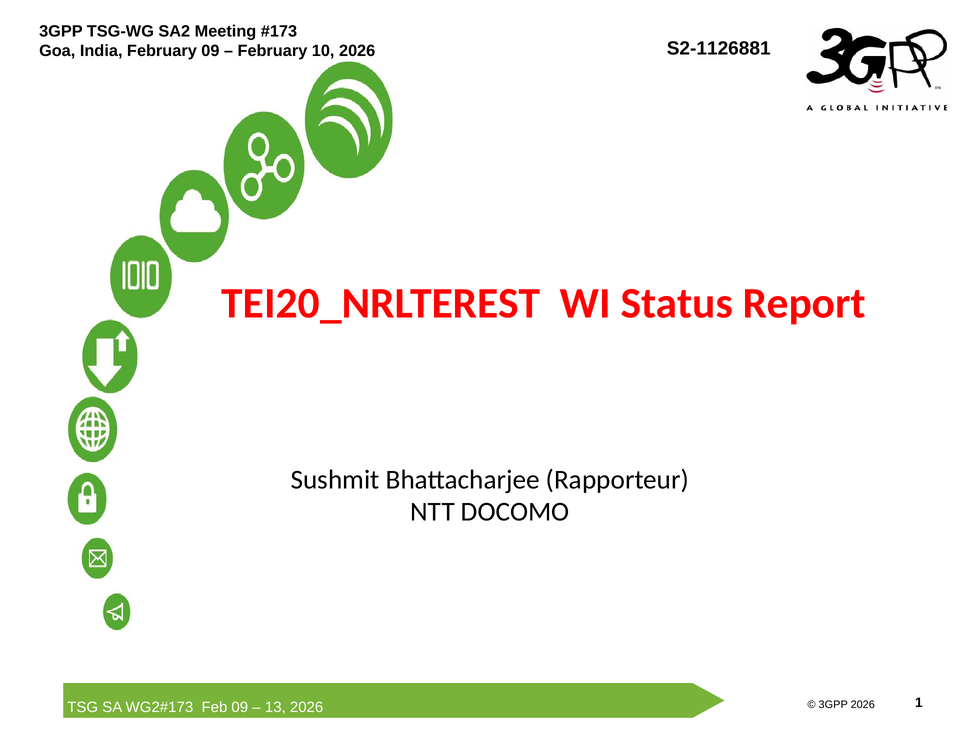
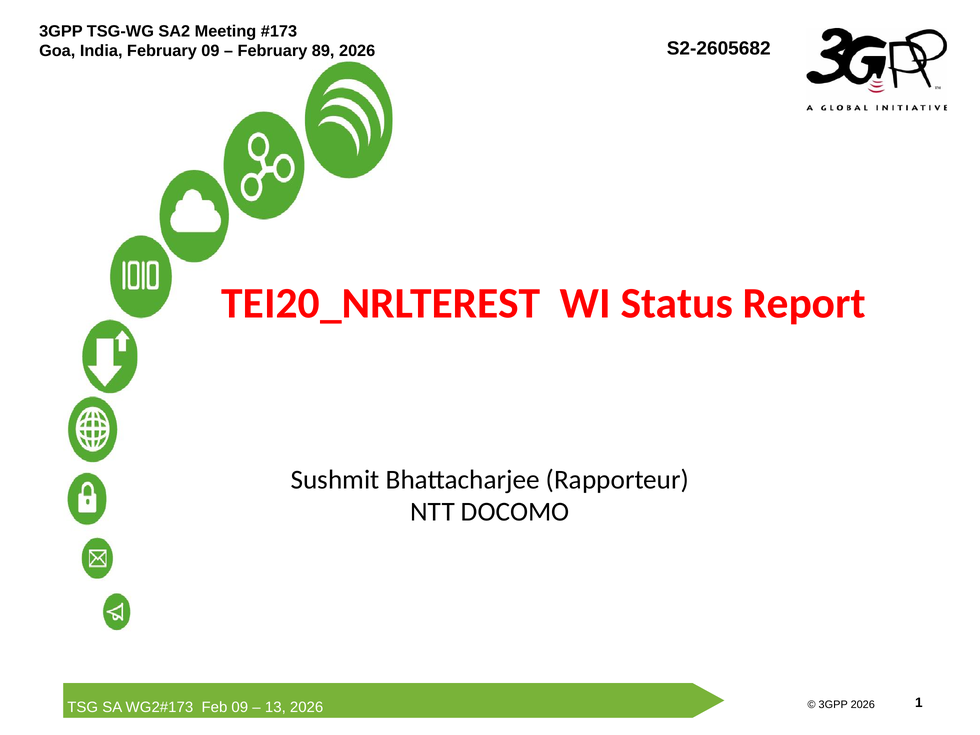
S2-1126881: S2-1126881 -> S2-2605682 (719, 48)
10: 10 -> 89 (323, 51)
